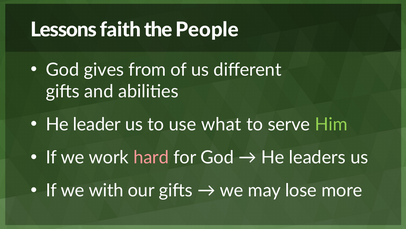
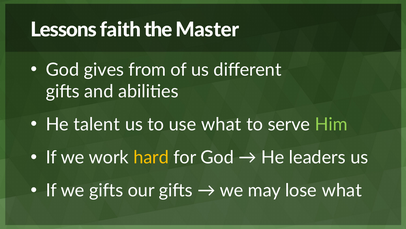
People: People -> Master (207, 30)
leader: leader -> talent (97, 124)
hard colour: pink -> yellow (151, 157)
we with: with -> gifts (106, 190)
lose more: more -> what (342, 190)
